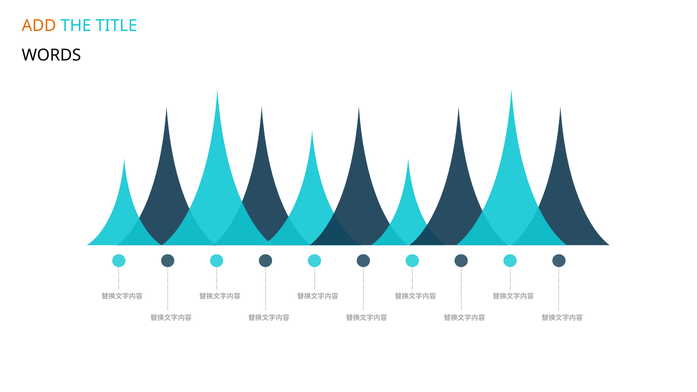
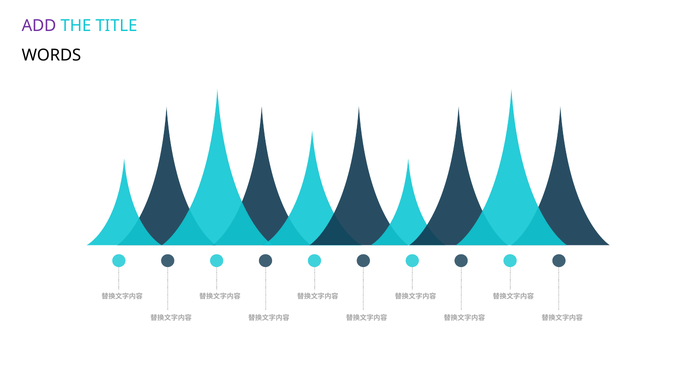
ADD colour: orange -> purple (39, 26)
